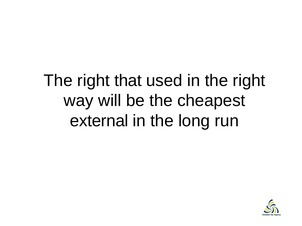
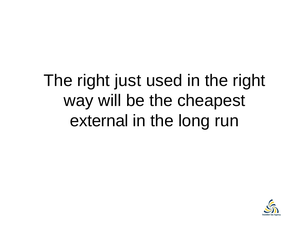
that: that -> just (128, 81)
